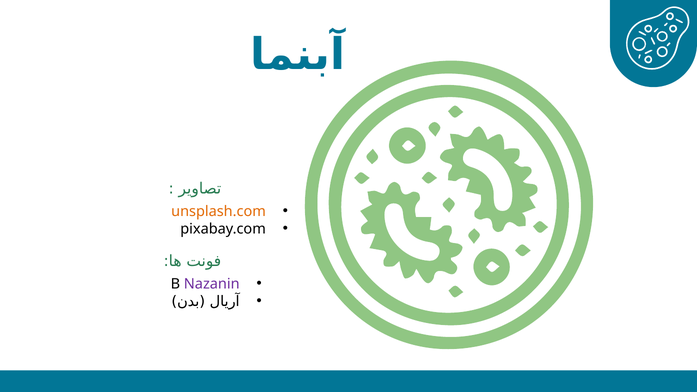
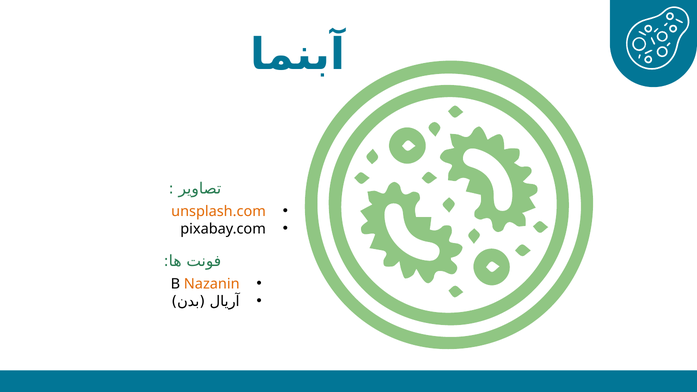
Nazanin colour: purple -> orange (212, 284)
